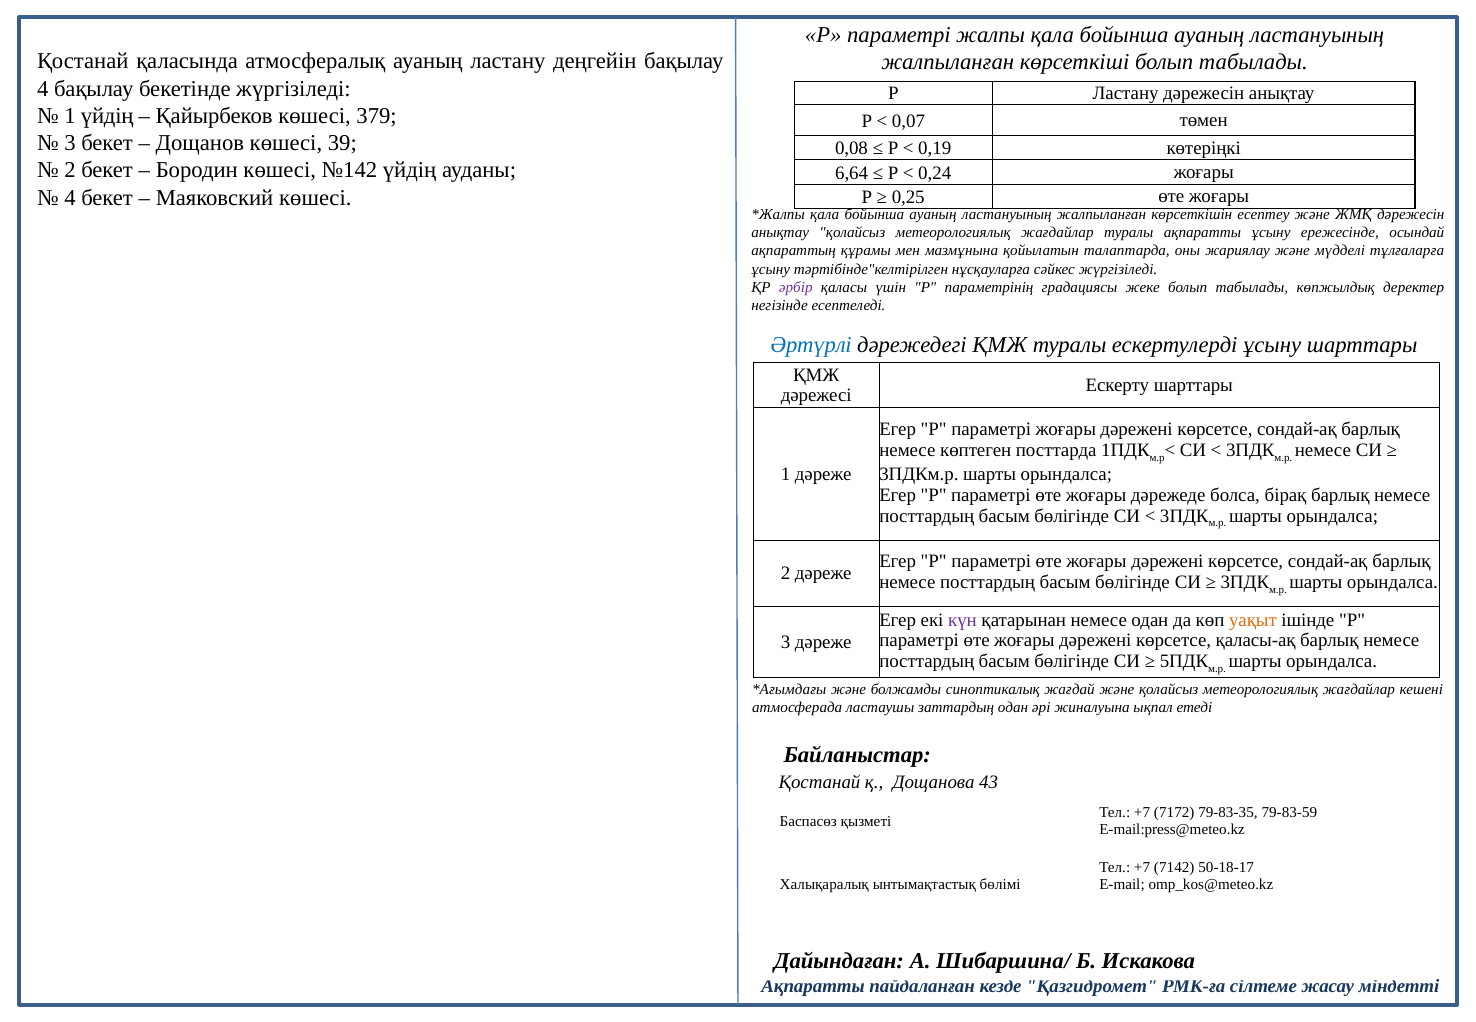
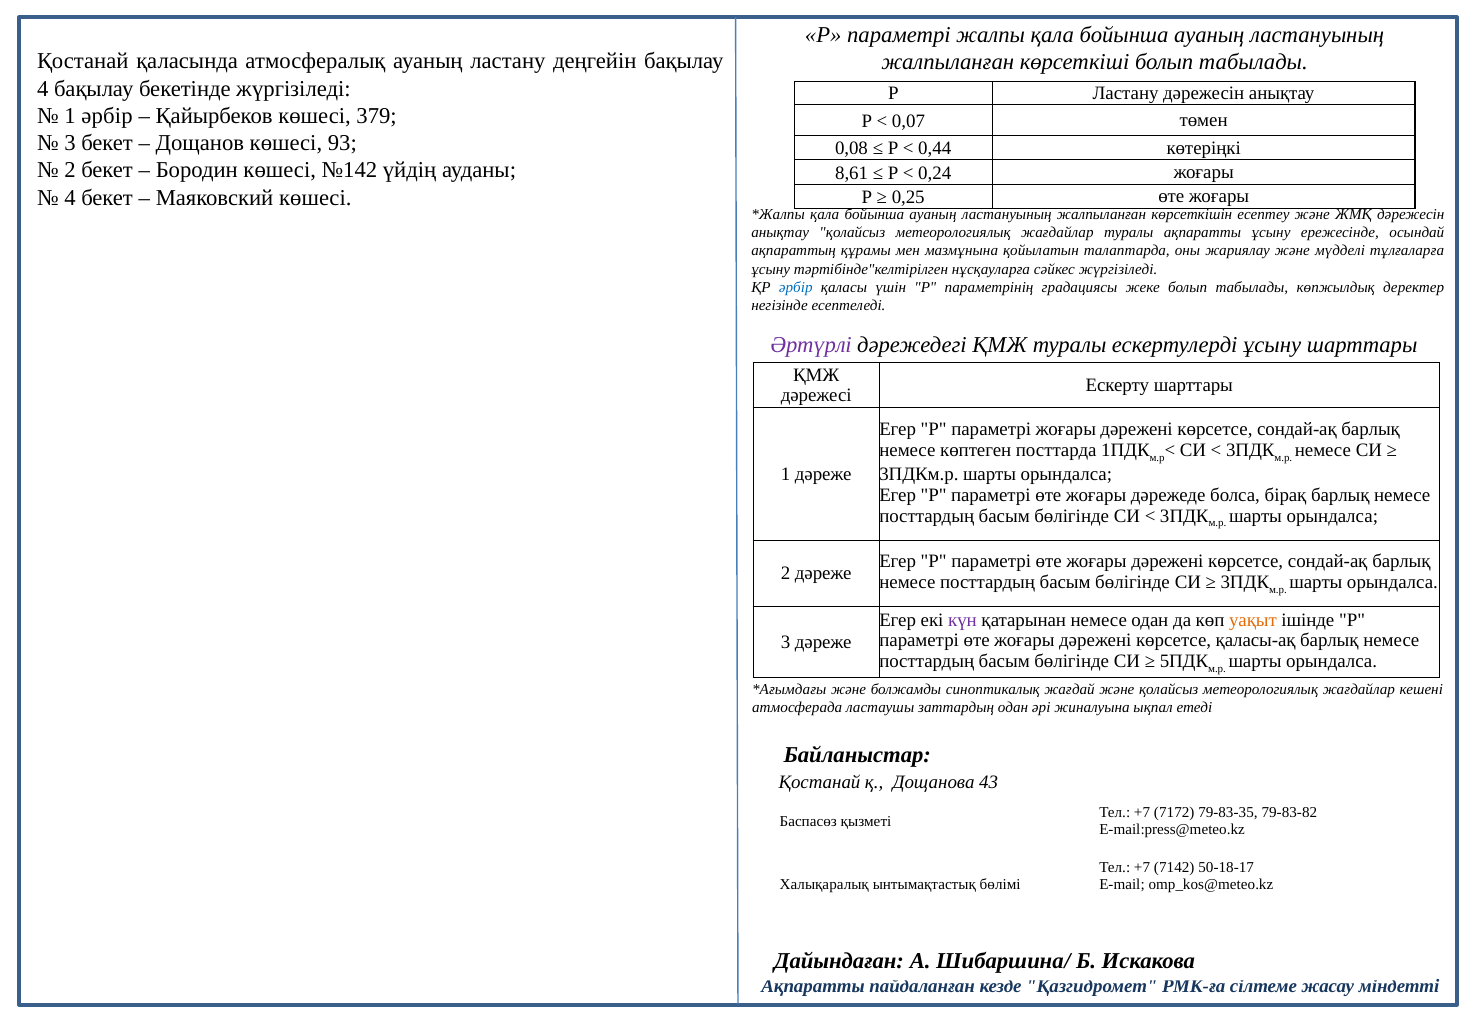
1 үйдің: үйдің -> әрбір (107, 116)
39: 39 -> 93 (342, 143)
0,19: 0,19 -> 0,44 (935, 149)
6,64: 6,64 -> 8,61 (852, 173)
әрбір colour: purple -> blue (796, 287)
Әртүрлі colour: blue -> purple (811, 345)
79-83-59: 79-83-59 -> 79-83-82 (1289, 813)
